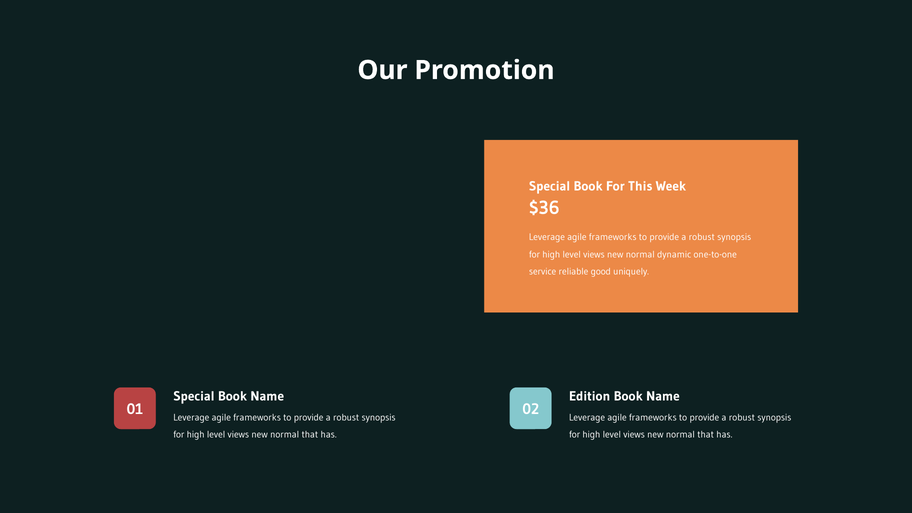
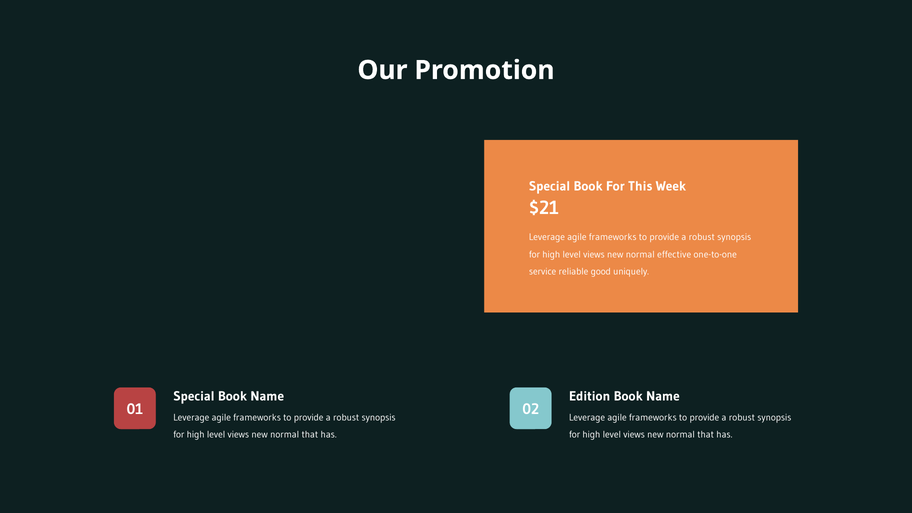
$36: $36 -> $21 (544, 208)
dynamic: dynamic -> effective (674, 254)
